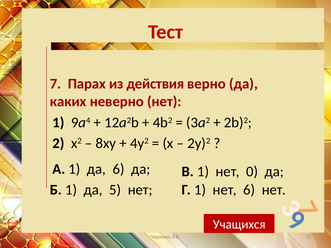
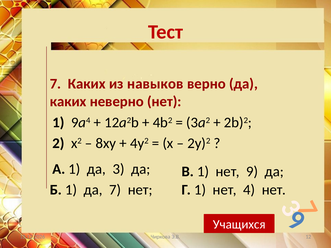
7 Парах: Парах -> Каких (87, 84)
действия: действия -> навыков (155, 84)
да 6: 6 -> 3 (119, 169)
нет 0: 0 -> 9 (252, 172)
да 5: 5 -> 7 (115, 190)
нет 6: 6 -> 4 (249, 190)
